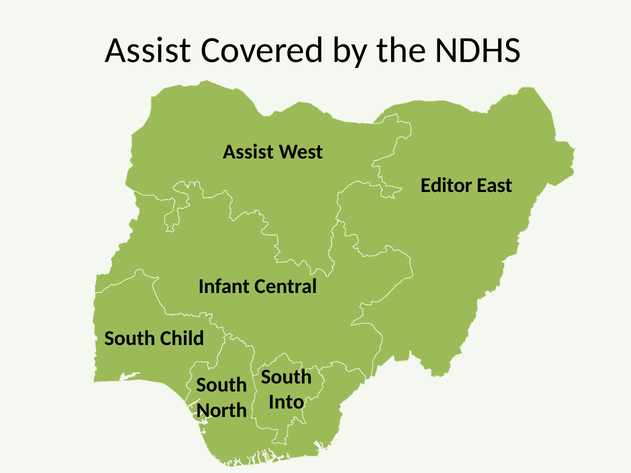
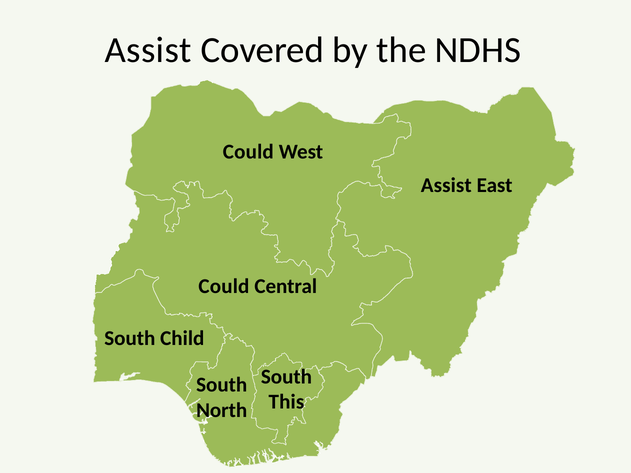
Assist: Assist -> Could (248, 152)
Editor: Editor -> Assist (446, 185)
Infant: Infant -> Could (224, 287)
Into: Into -> This (286, 402)
